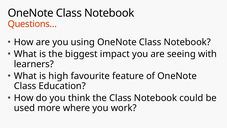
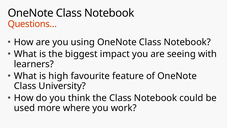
Education: Education -> University (62, 86)
